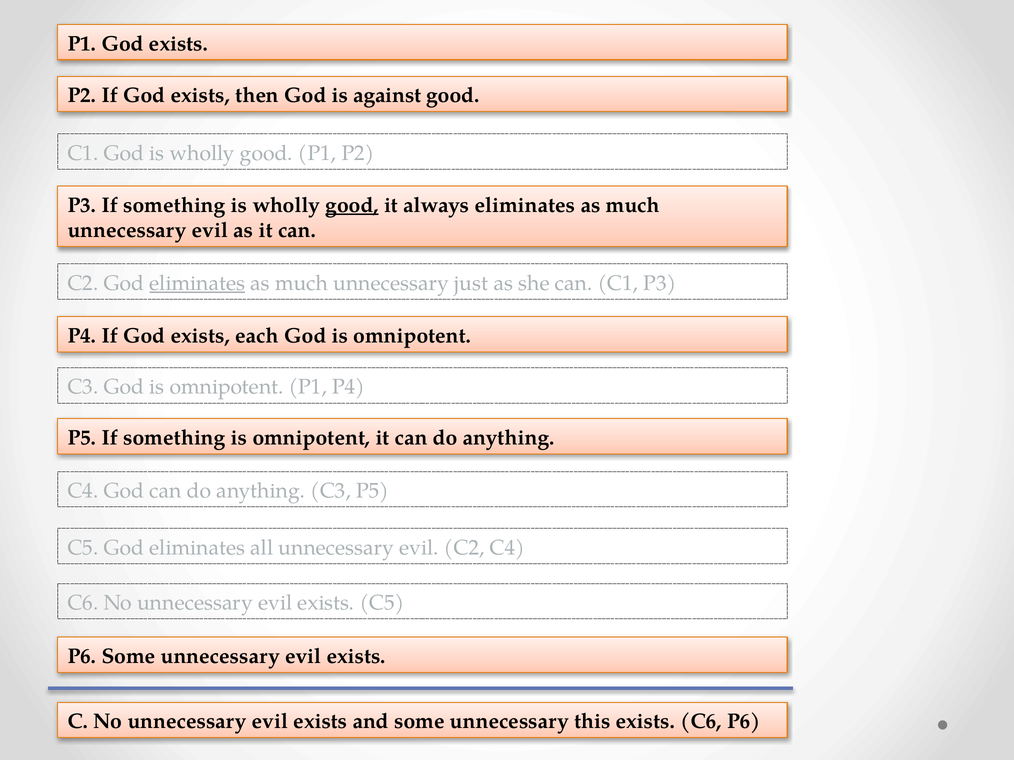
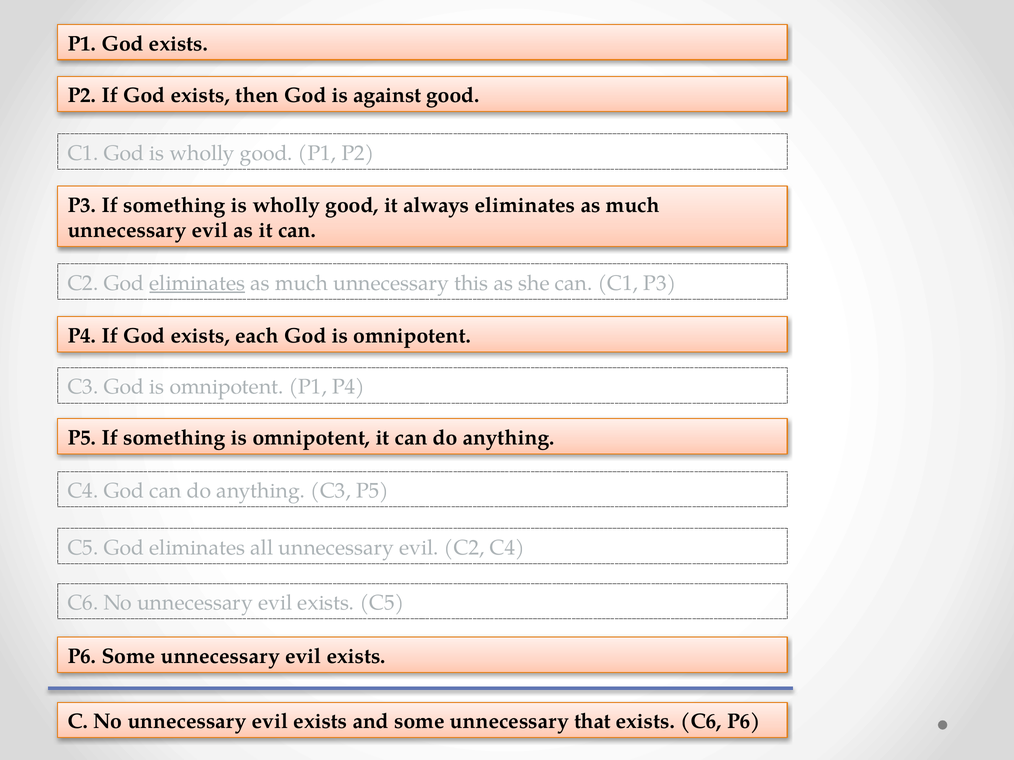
good underline: present -> none (352, 205)
just: just -> this (471, 283)
this: this -> that (592, 722)
